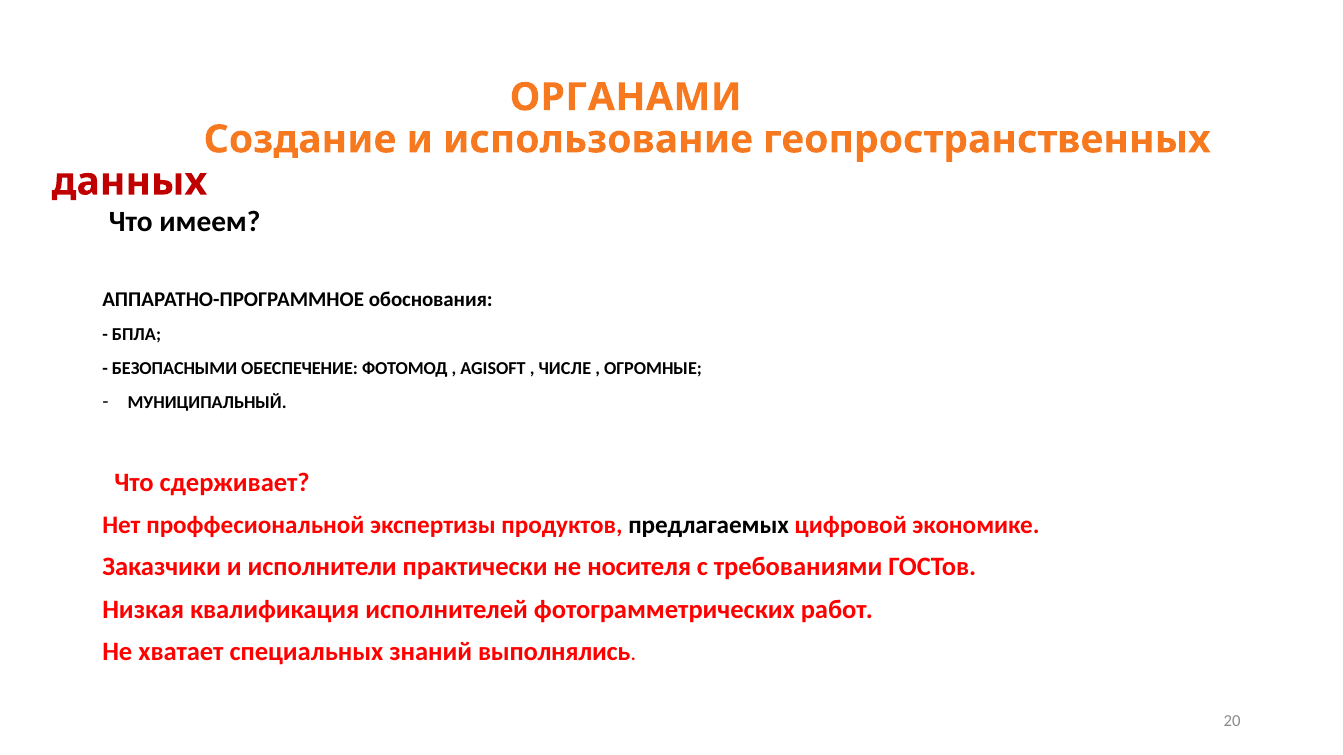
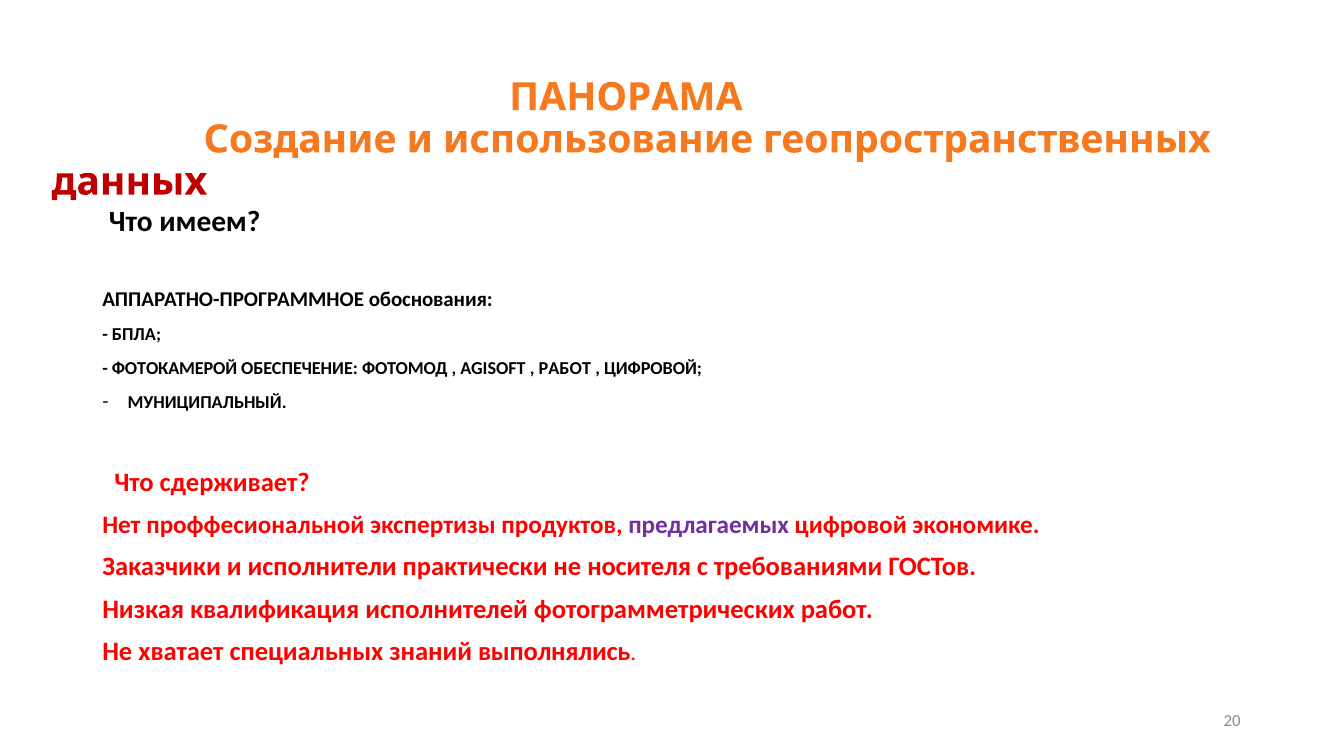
ОРГАНАМИ: ОРГАНАМИ -> ПАНОРАМА (626, 97)
БЕЗОПАСНЫМИ: БЕЗОПАСНЫМИ -> ФОТОКАМЕРОЙ (175, 369)
ЧИСЛЕ: ЧИСЛЕ -> РАБОТ (565, 369)
ОГРОМНЫЕ: ОГРОМНЫЕ -> ЦИФРОВОЙ (653, 369)
предлагаемых colour: black -> purple (709, 525)
